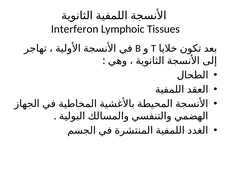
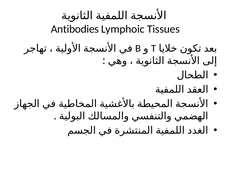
Interferon: Interferon -> Antibodies (75, 29)
